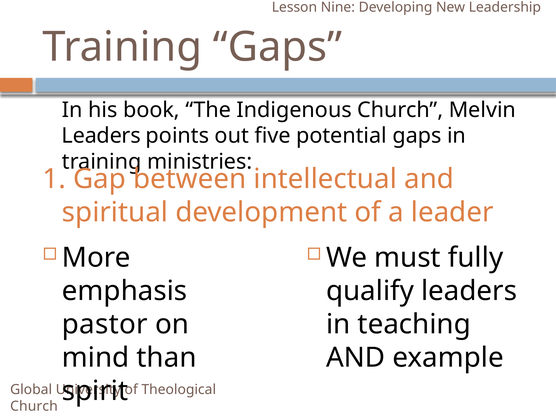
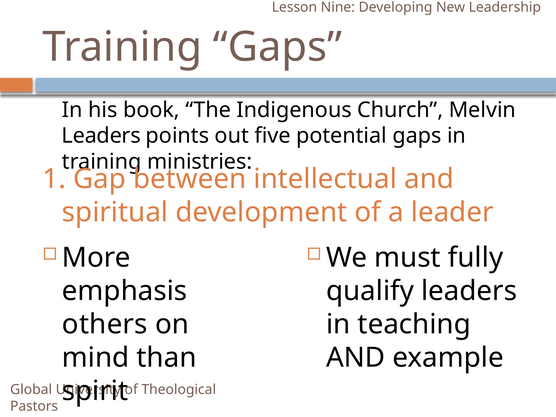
pastor: pastor -> others (105, 324)
Church: Church -> Pastors (34, 406)
